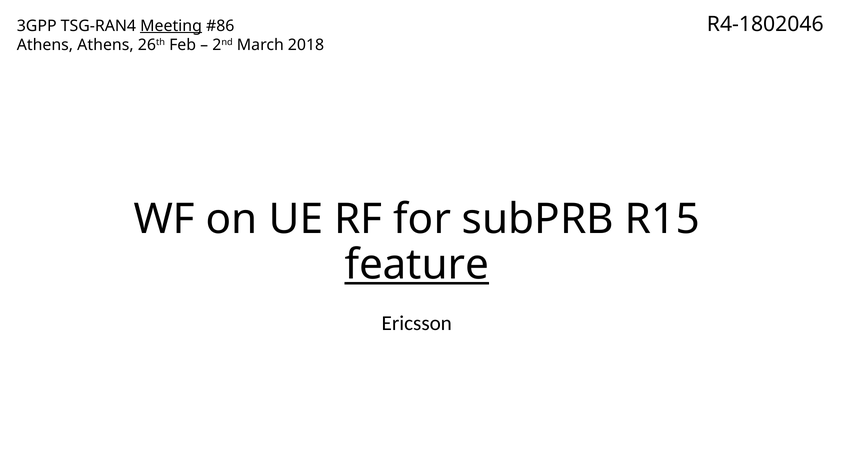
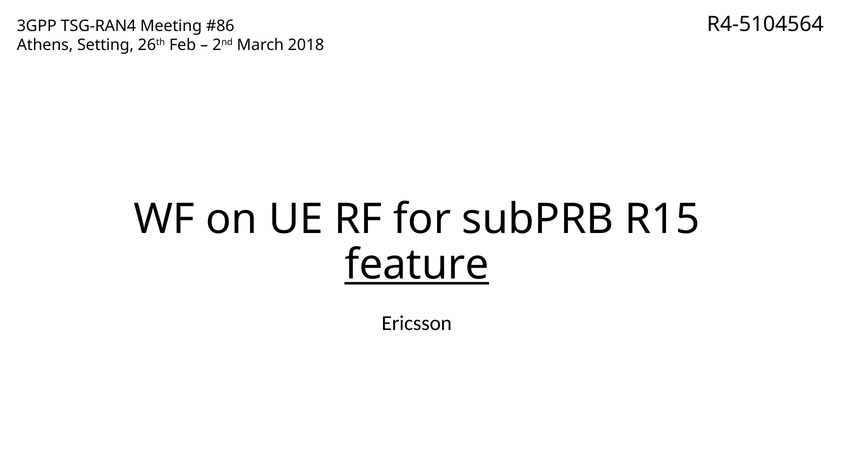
R4-1802046: R4-1802046 -> R4-5104564 (765, 25)
Meeting underline: present -> none (171, 26)
Athens Athens: Athens -> Setting (106, 45)
